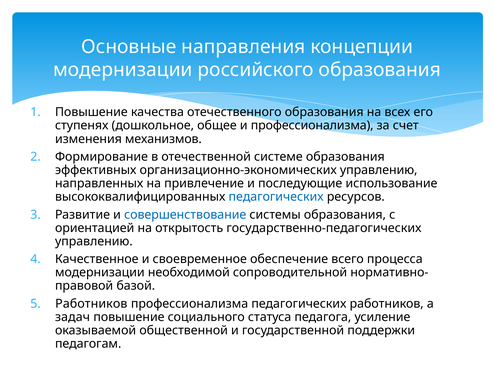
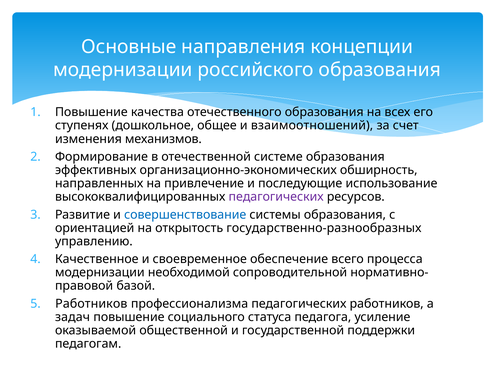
и профессионализма: профессионализма -> взаимоотношений (312, 126)
организационно-экономических управлению: управлению -> обширность (379, 170)
педагогических colour: blue -> purple (276, 197)
государственно-педагогических: государственно-педагогических -> государственно-разнообразных (324, 228)
